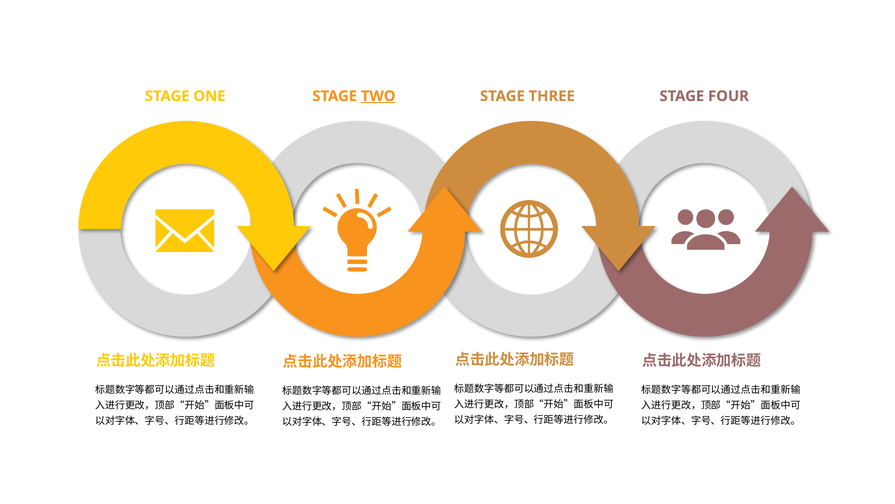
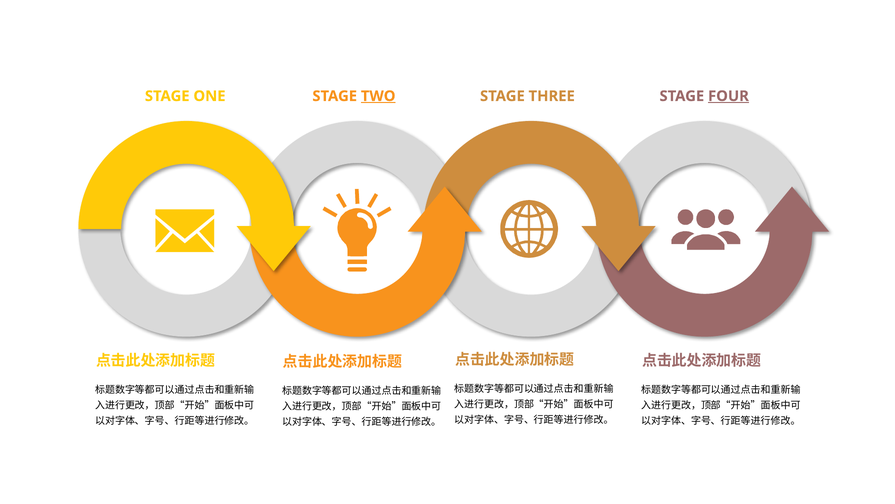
FOUR underline: none -> present (728, 96)
